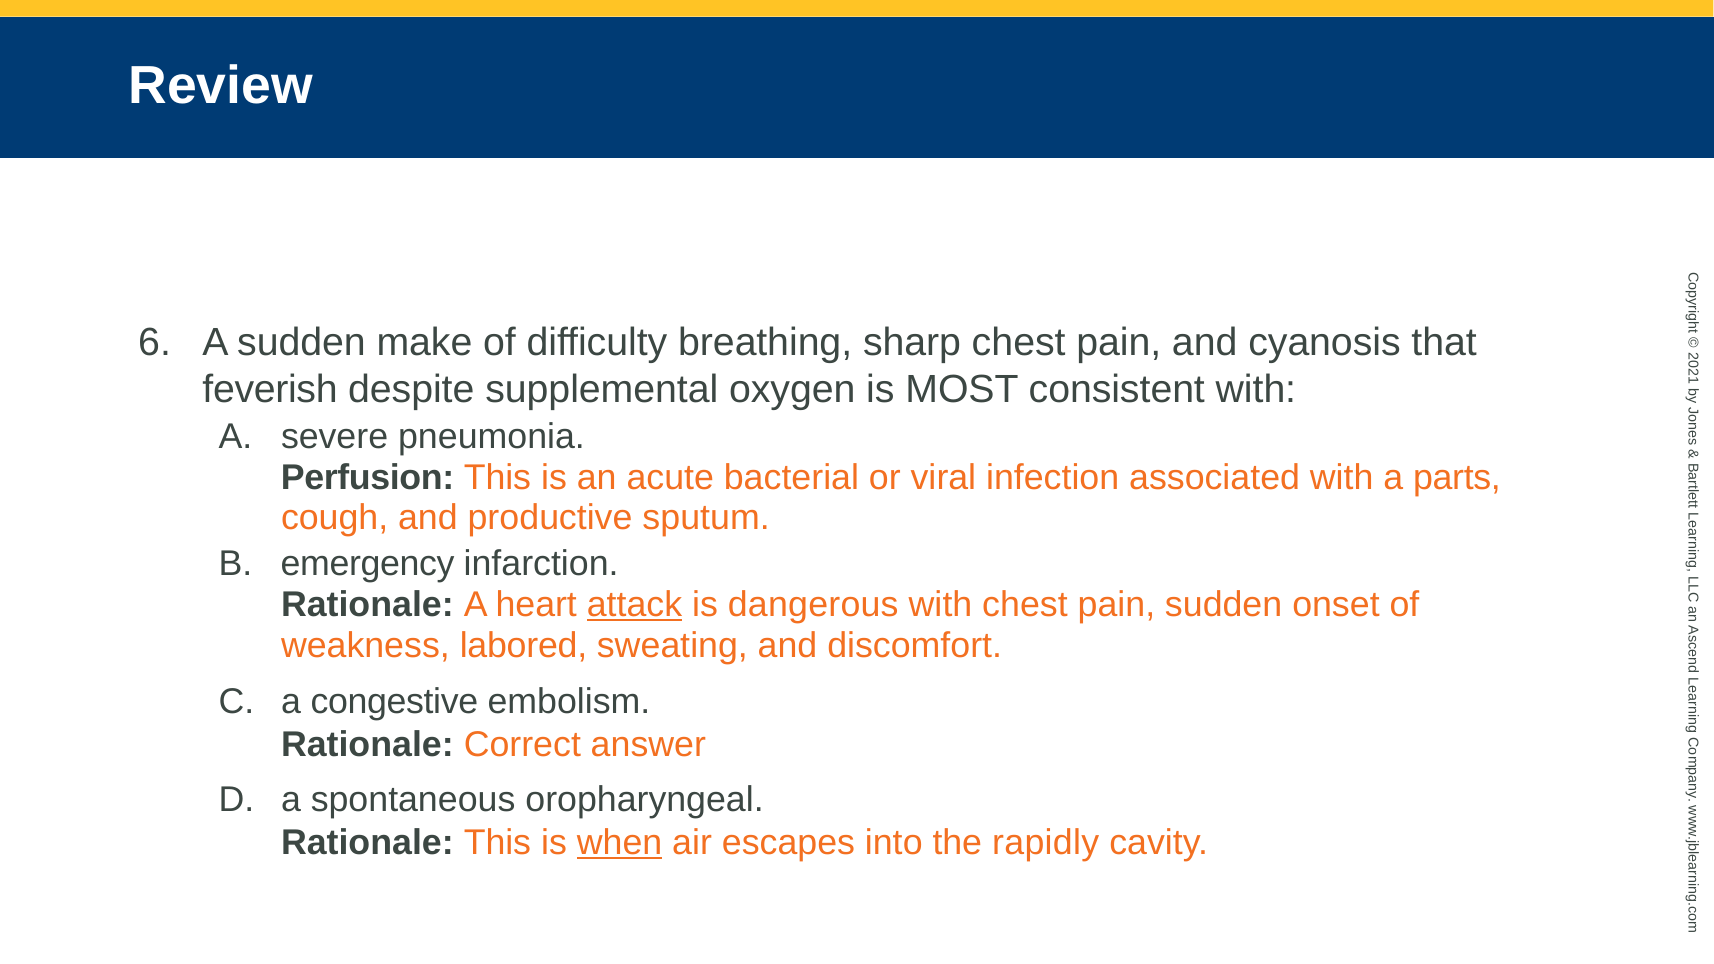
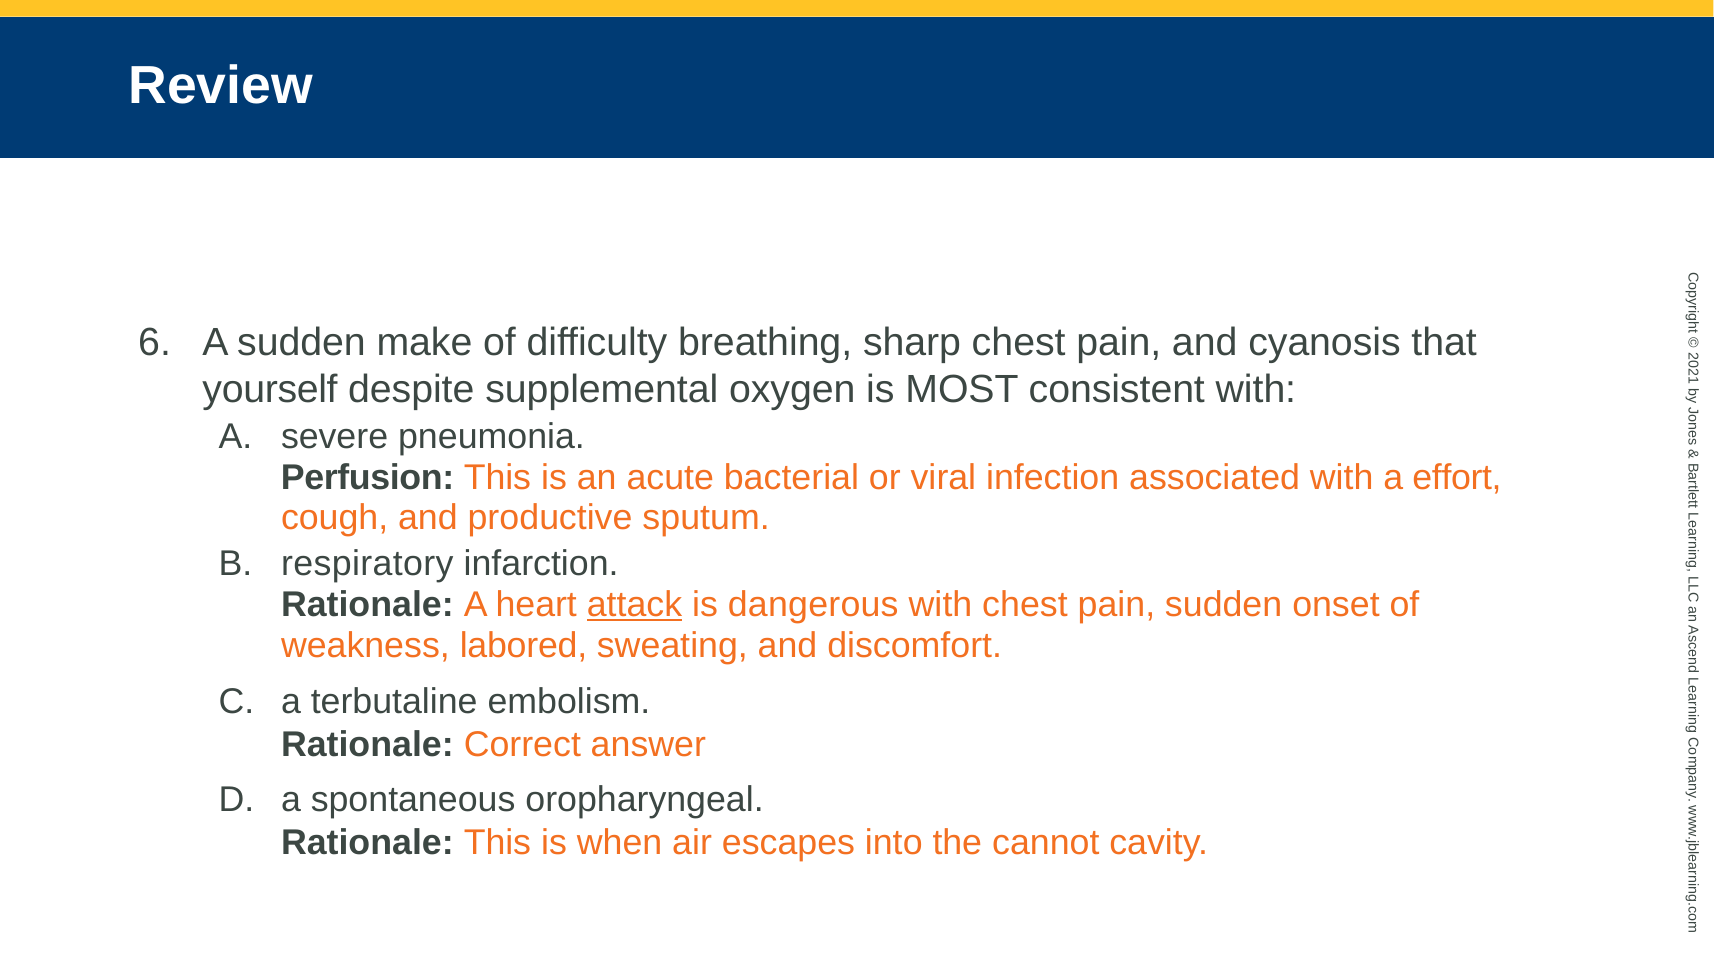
feverish: feverish -> yourself (270, 390)
parts: parts -> effort (1457, 477)
emergency: emergency -> respiratory (367, 564)
congestive: congestive -> terbutaline (394, 702)
when underline: present -> none (620, 843)
rapidly: rapidly -> cannot (1046, 843)
